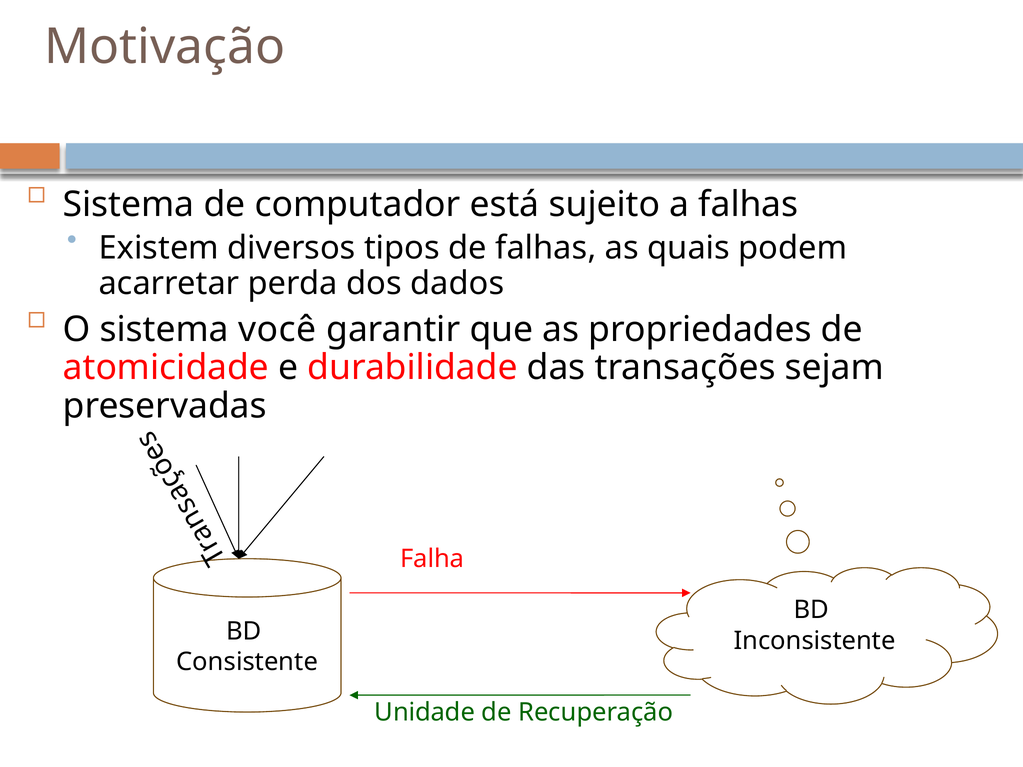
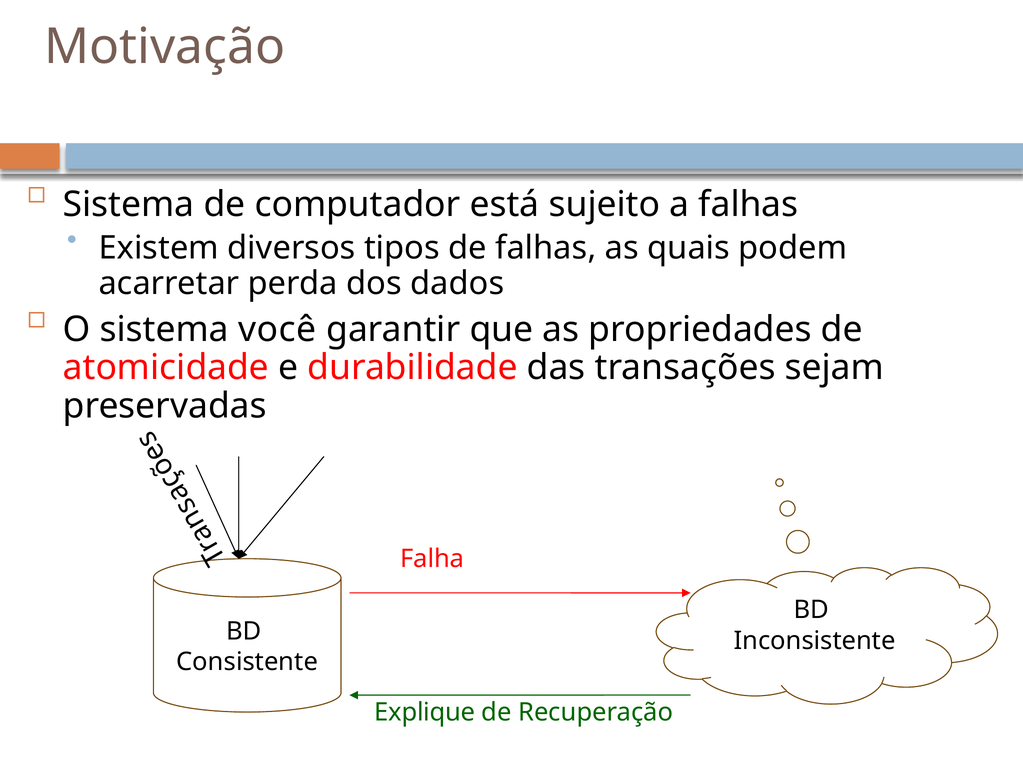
Unidade: Unidade -> Explique (425, 713)
